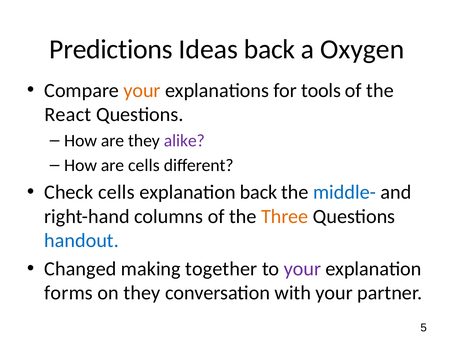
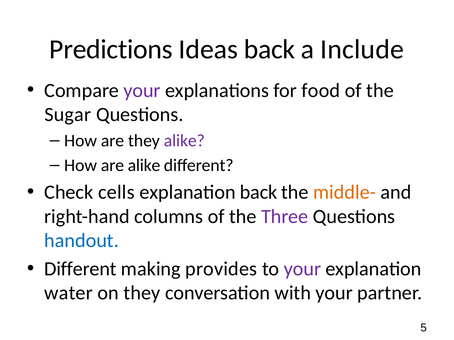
Oxygen: Oxygen -> Include (362, 49)
your colour: orange -> purple (142, 91)
tools: tools -> food (321, 91)
React: React -> Sugar (68, 115)
are cells: cells -> alike (144, 166)
middle- colour: blue -> orange (345, 192)
Three colour: orange -> purple (285, 217)
Changed: Changed -> Different (80, 269)
together: together -> provides (221, 269)
forms: forms -> water (69, 293)
